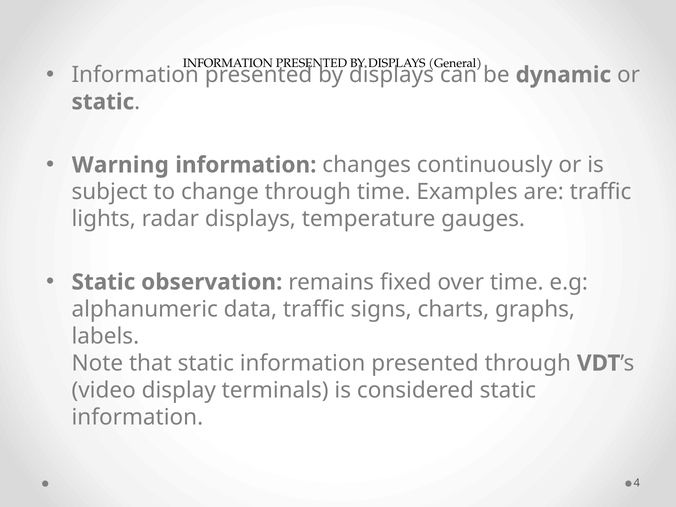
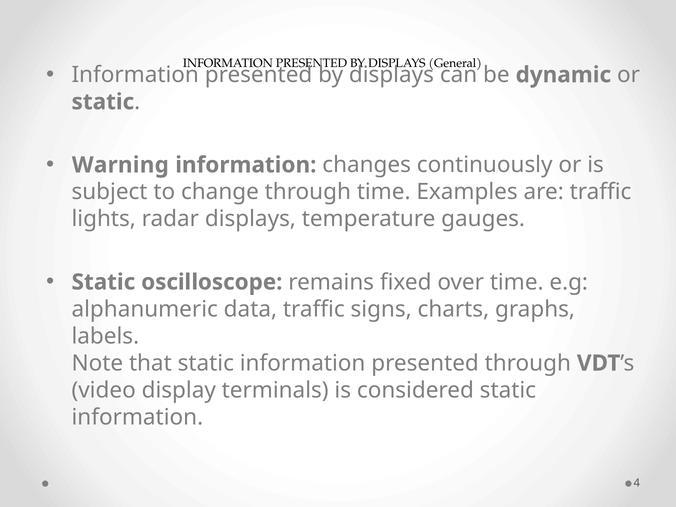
observation: observation -> oscilloscope (212, 282)
